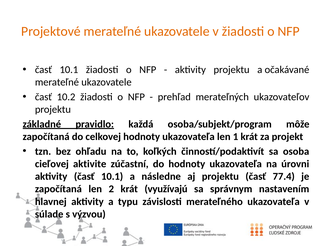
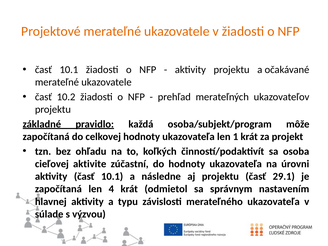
77.4: 77.4 -> 29.1 (284, 176)
2: 2 -> 4 (111, 189)
využívajú: využívajú -> odmietol (166, 189)
